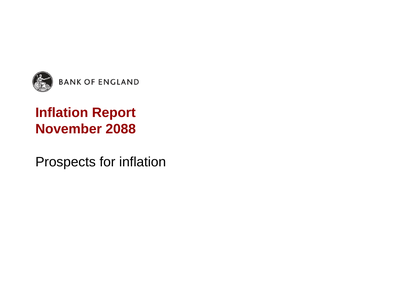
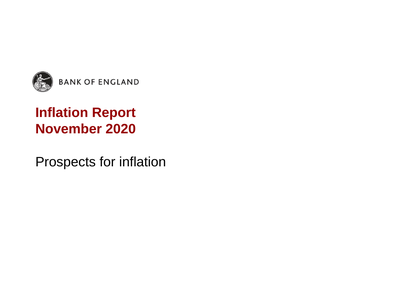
2088: 2088 -> 2020 (121, 129)
